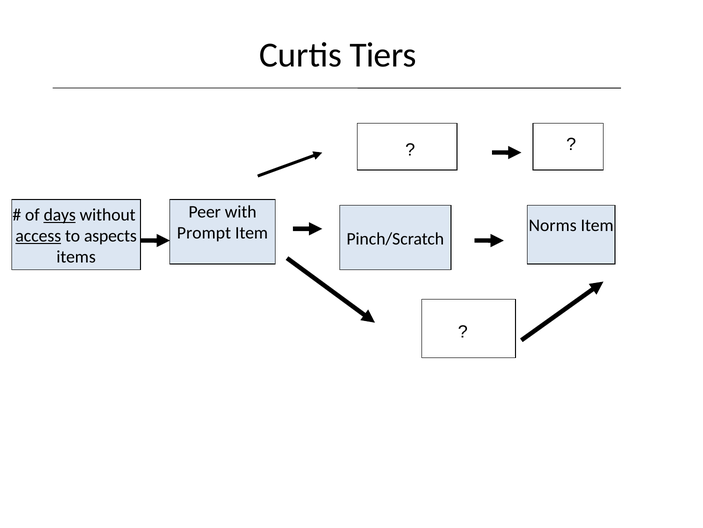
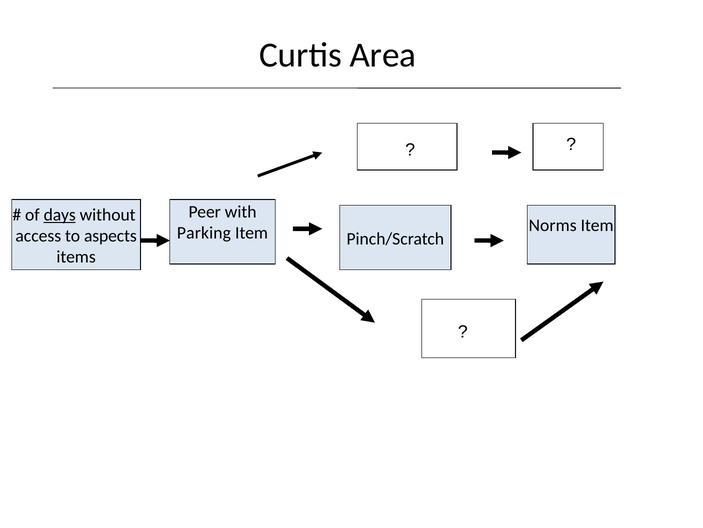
Tiers: Tiers -> Area (383, 55)
Prompt: Prompt -> Parking (204, 233)
access underline: present -> none (38, 236)
